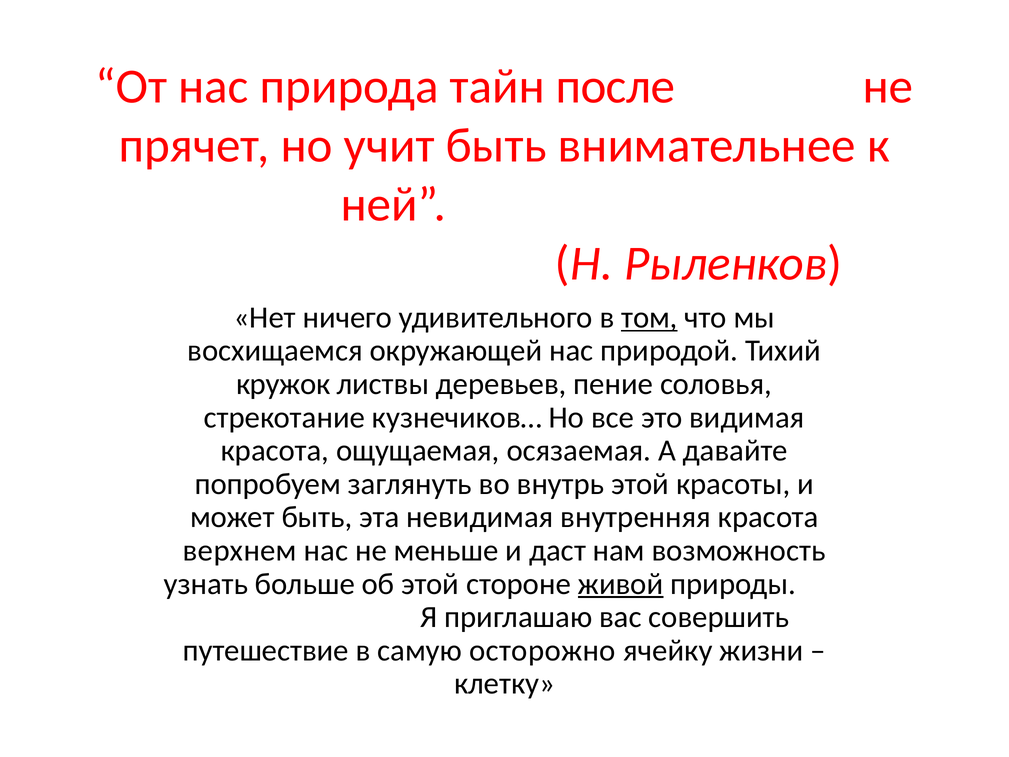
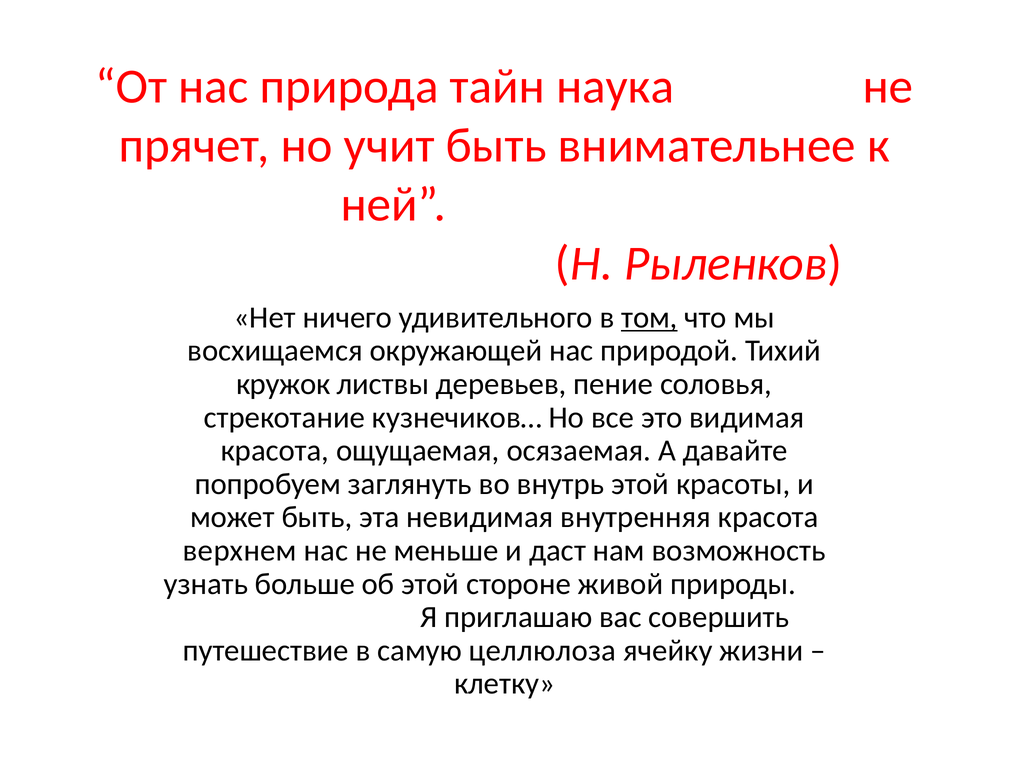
после: после -> наука (615, 87)
живой underline: present -> none (621, 584)
осторожно: осторожно -> целлюлоза (543, 650)
